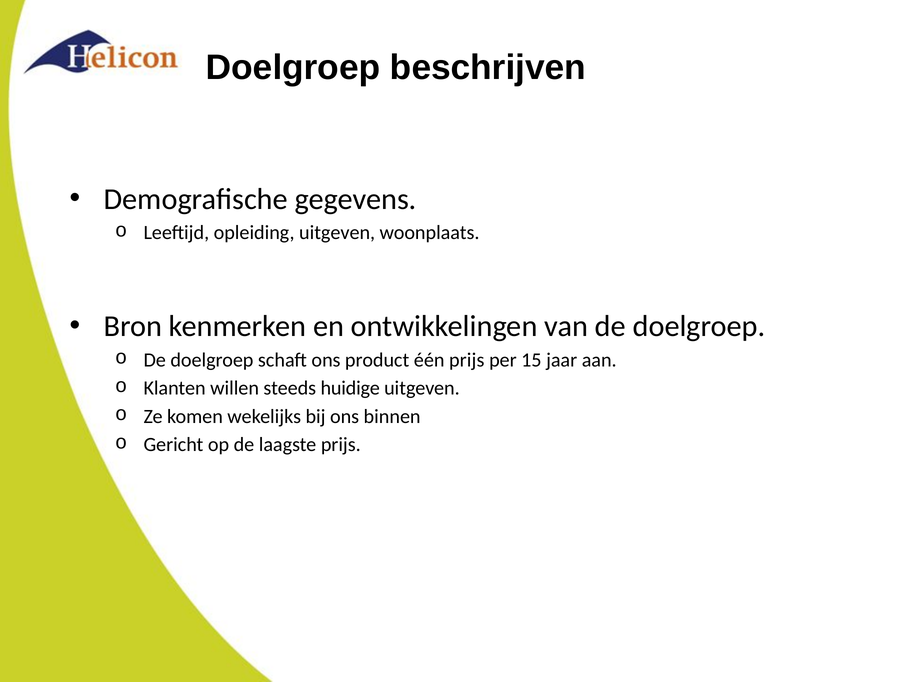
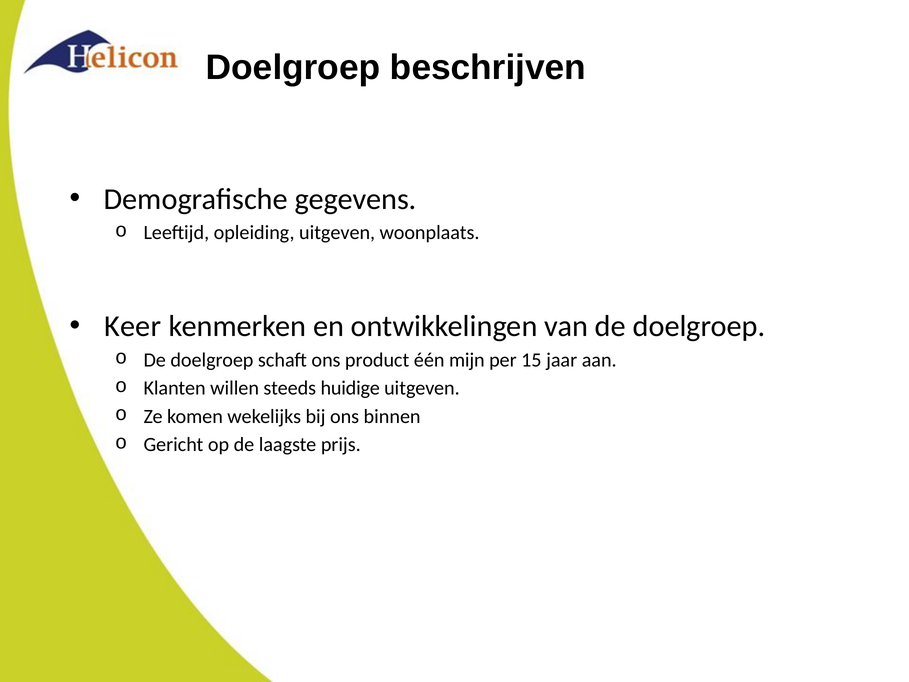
Bron: Bron -> Keer (133, 326)
één prijs: prijs -> mijn (467, 360)
